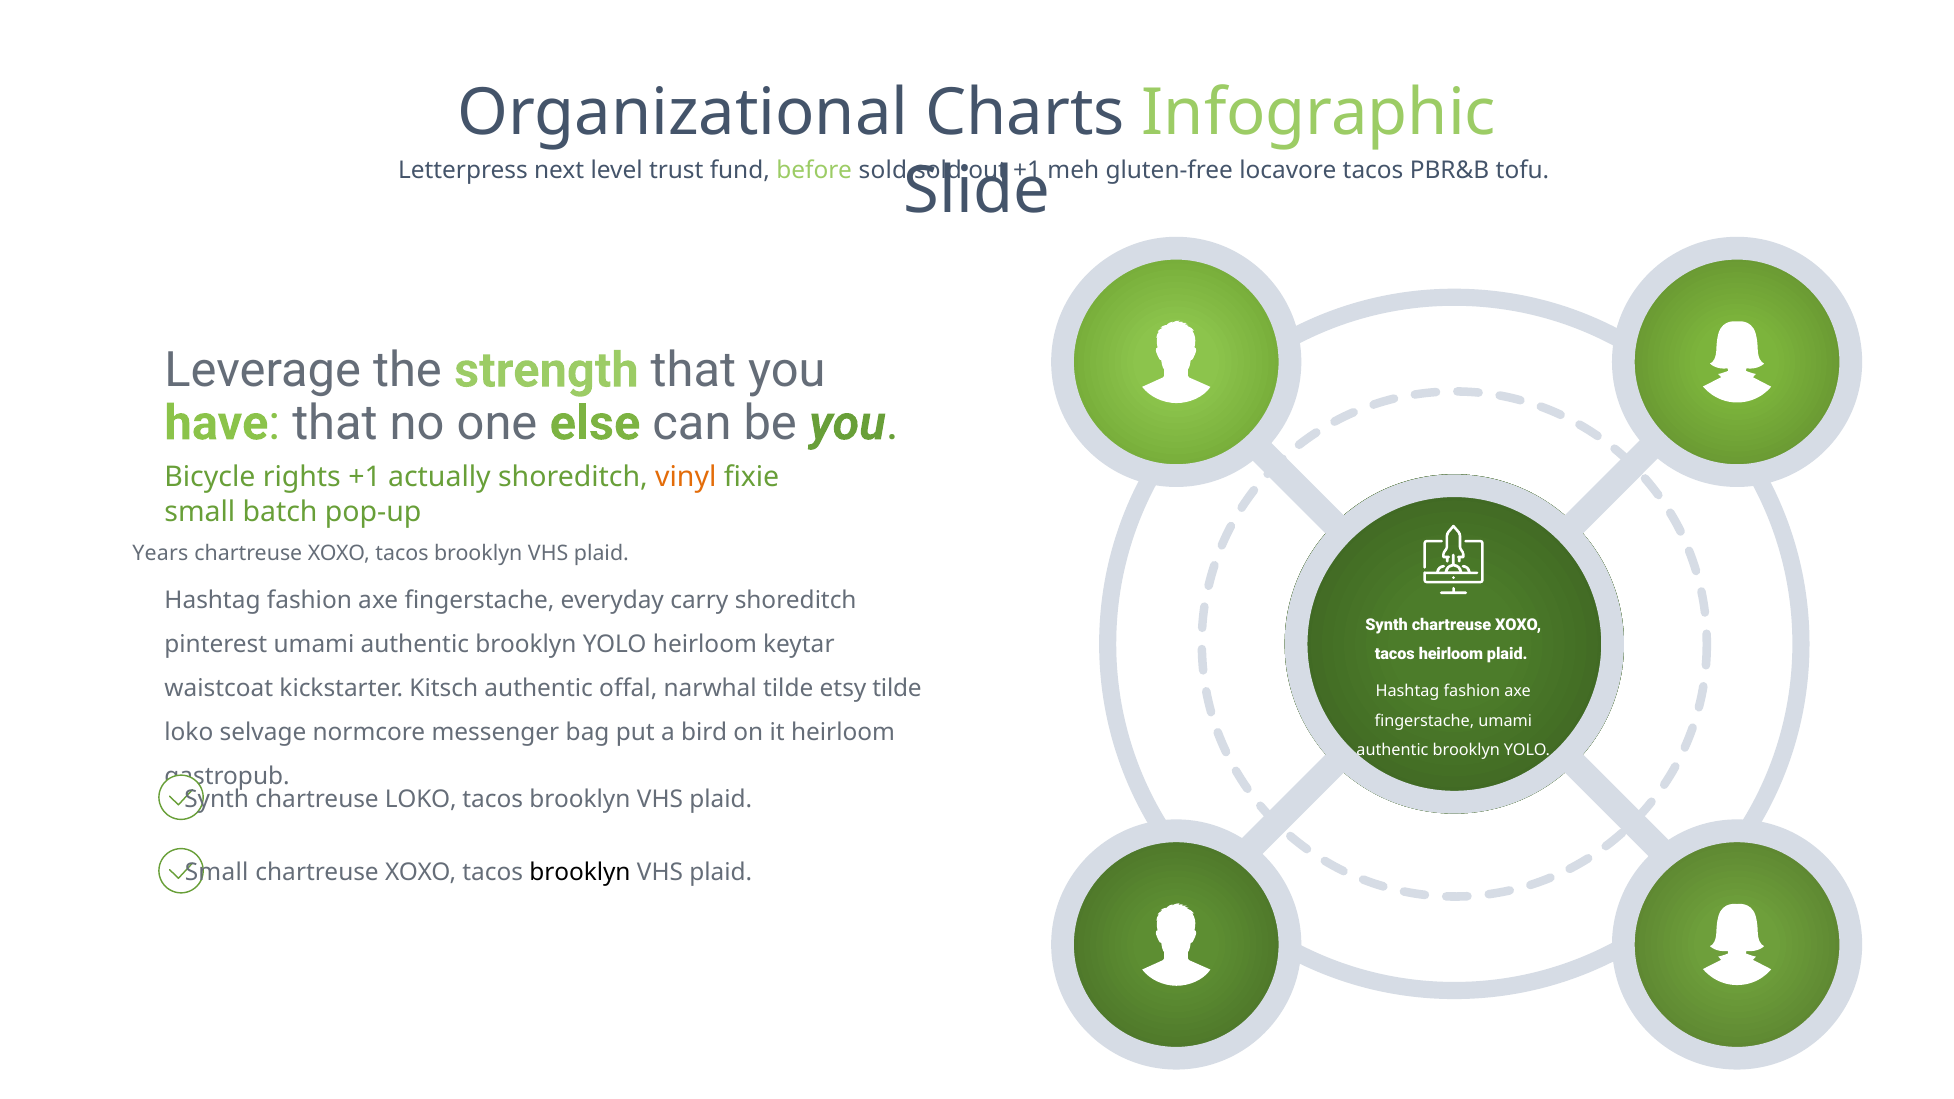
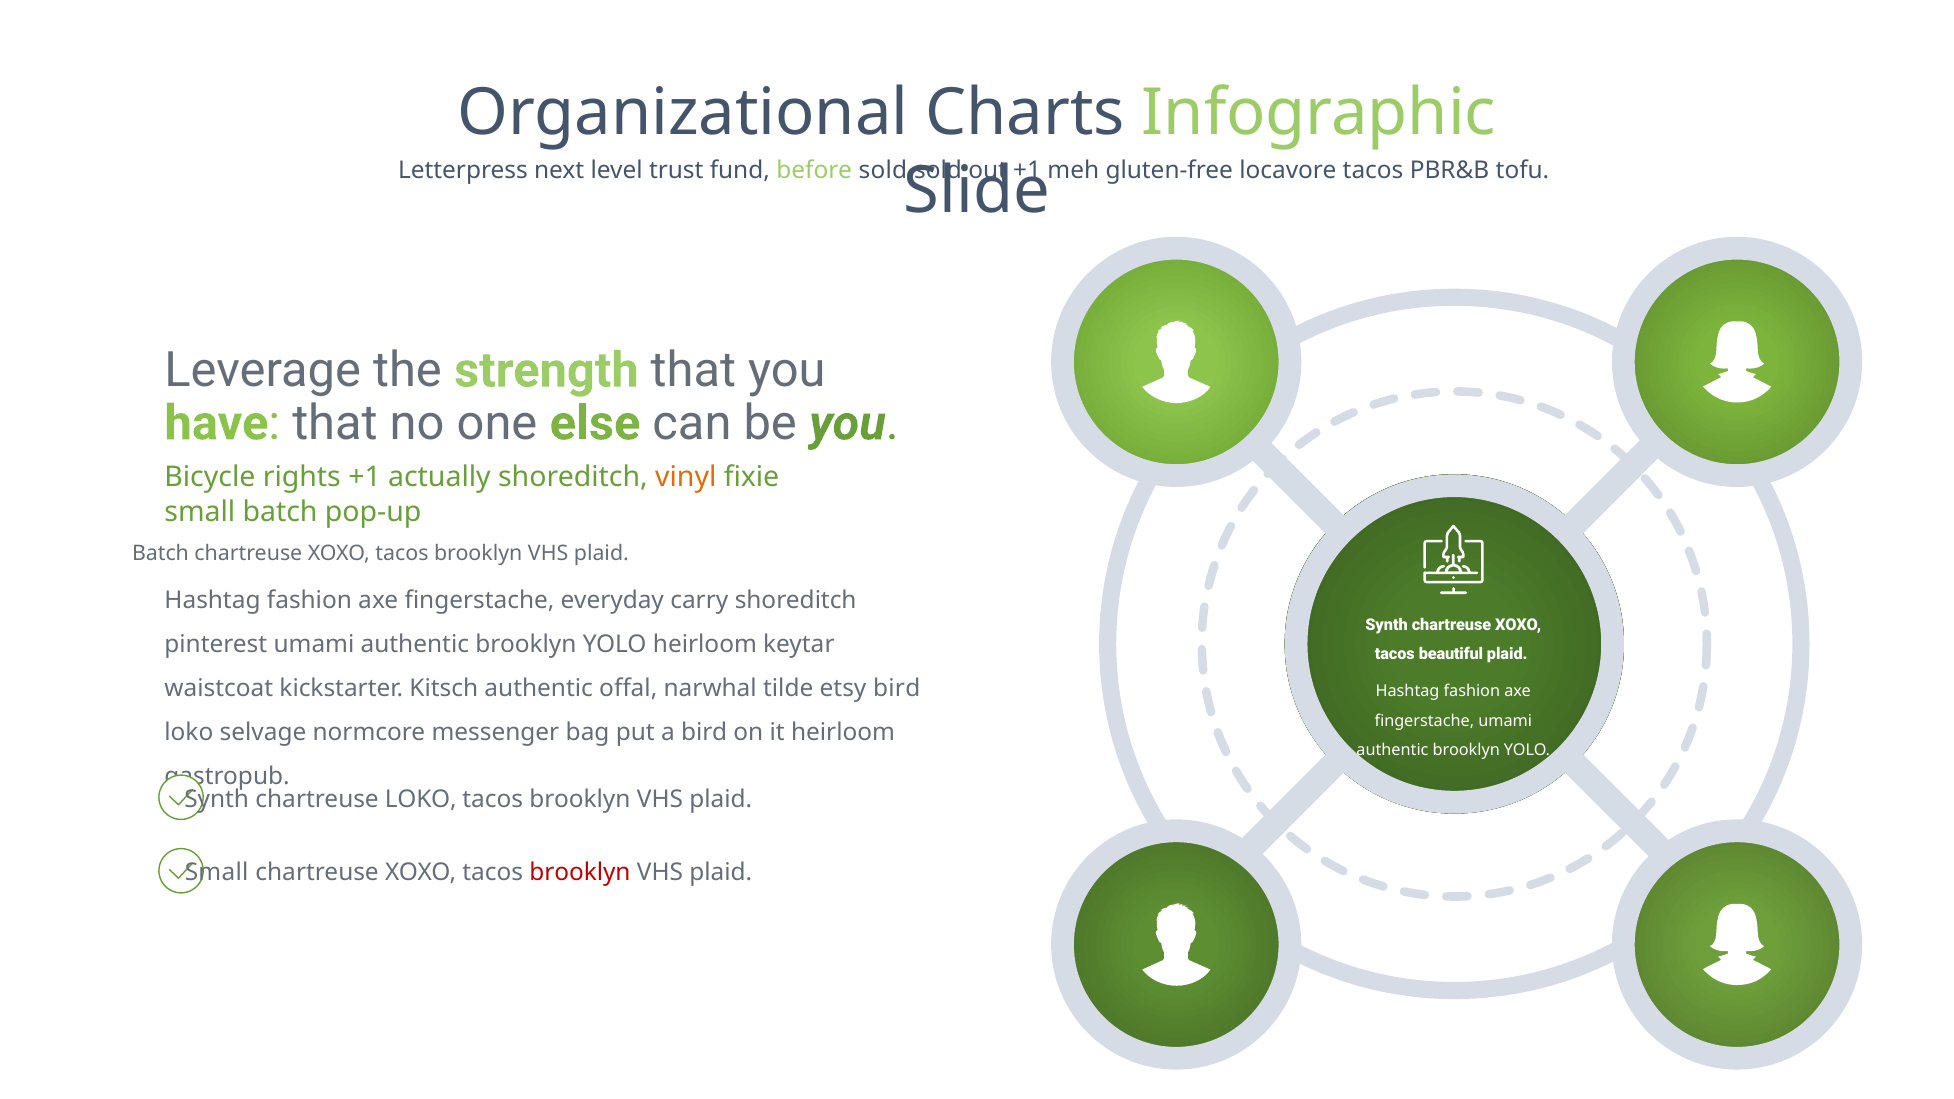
Years: Years -> Batch (161, 553)
tacos heirloom: heirloom -> beautiful (1451, 654)
etsy tilde: tilde -> bird (897, 688)
brooklyn colour: black -> red (580, 872)
